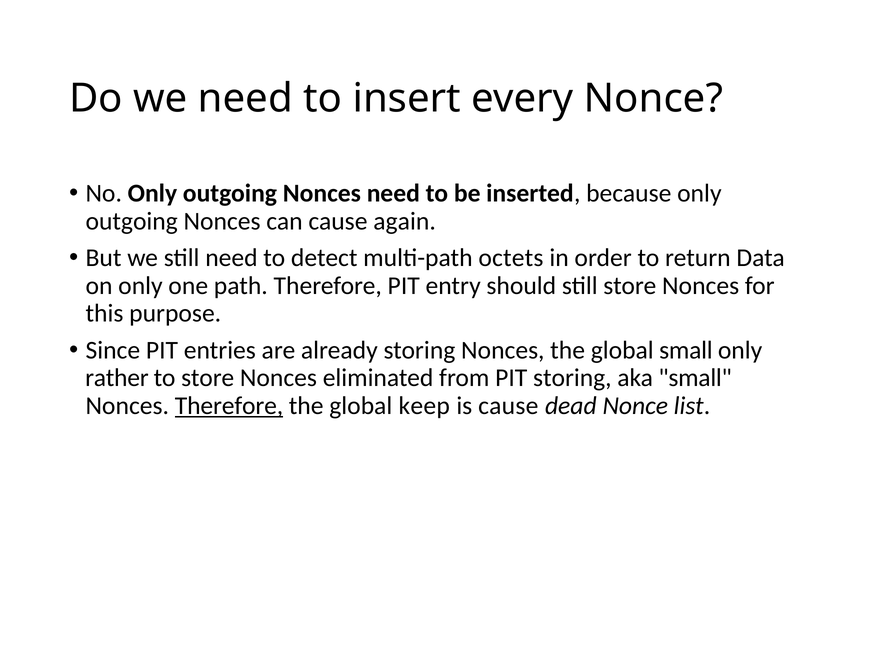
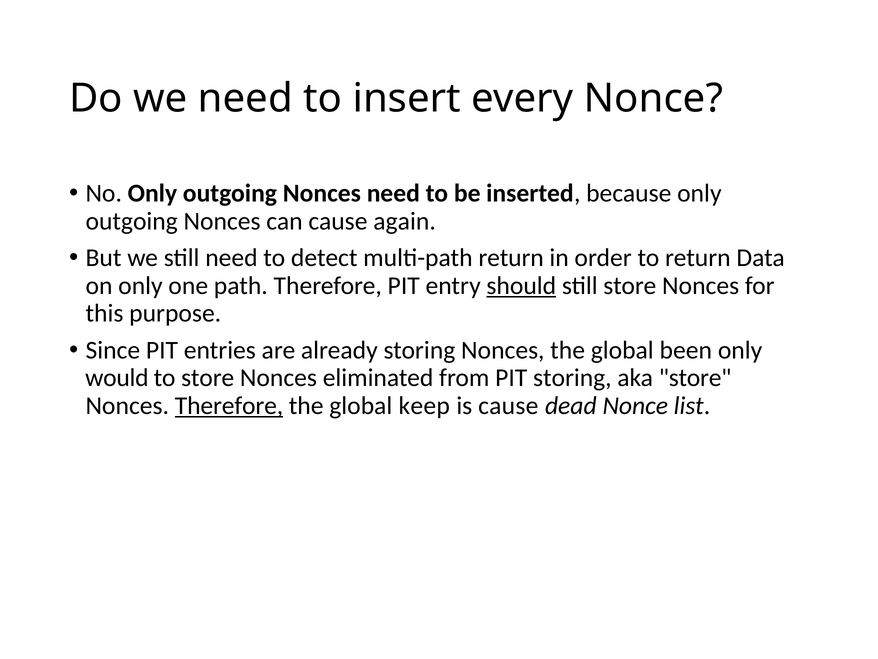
multi-path octets: octets -> return (511, 258)
should underline: none -> present (521, 285)
global small: small -> been (686, 350)
rather: rather -> would (117, 378)
aka small: small -> store (695, 378)
